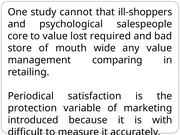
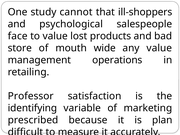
core: core -> face (18, 36)
required: required -> products (111, 36)
comparing: comparing -> operations (117, 60)
Periodical: Periodical -> Professor (31, 96)
protection: protection -> identifying (32, 108)
introduced: introduced -> prescribed (33, 120)
with: with -> plan (162, 120)
